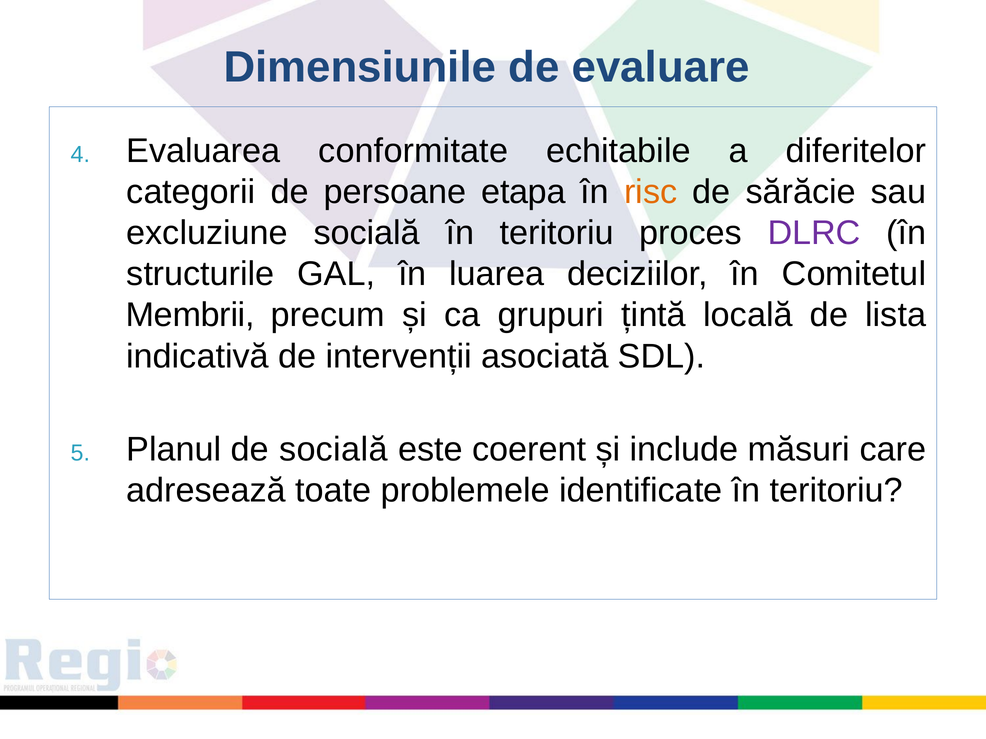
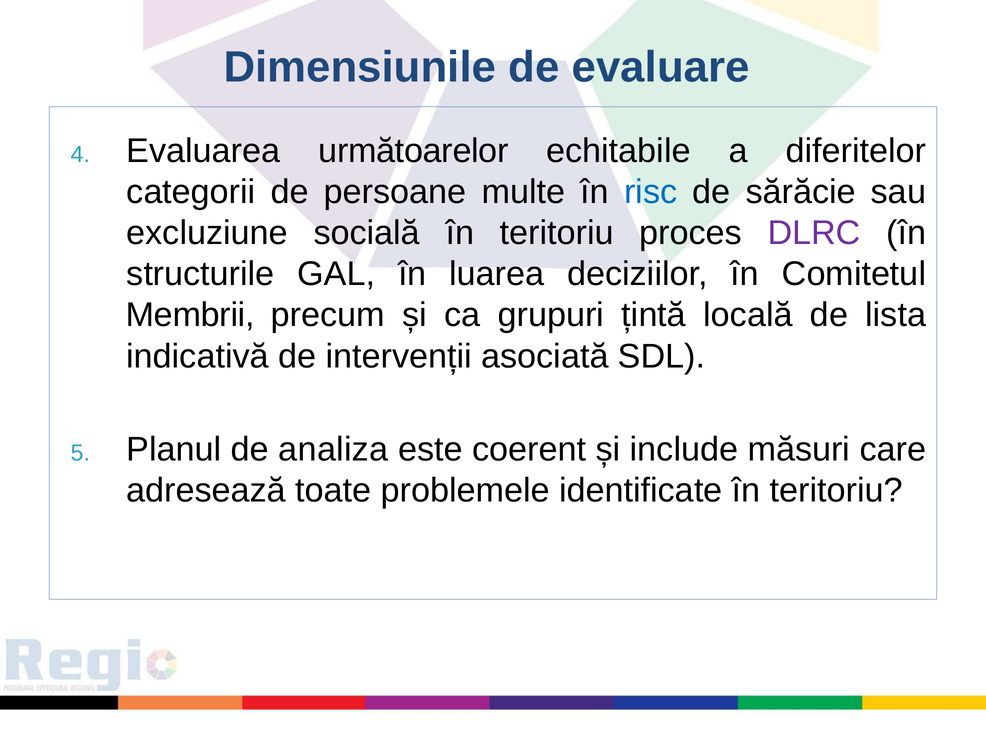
conformitate: conformitate -> următoarelor (413, 151)
etapa: etapa -> multe (523, 192)
risc colour: orange -> blue (651, 192)
de socială: socială -> analiza (333, 450)
